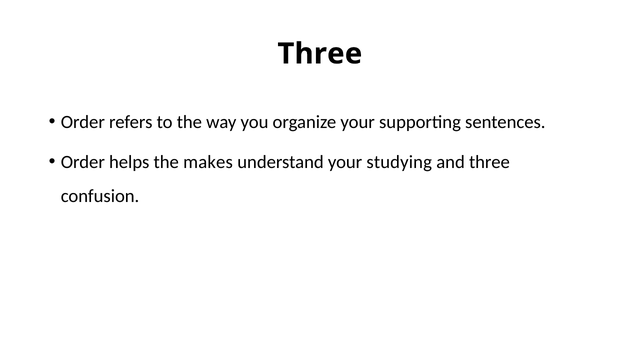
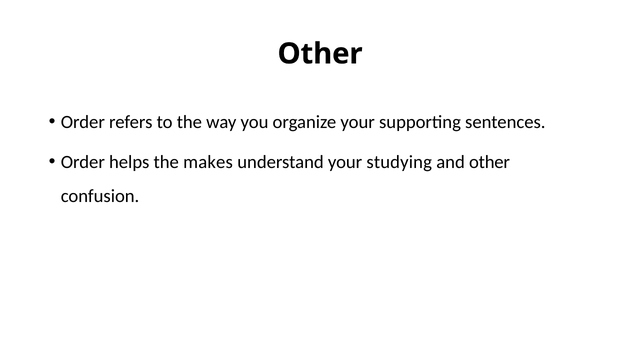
Three: Three -> Other (320, 54)
and three: three -> other (490, 162)
